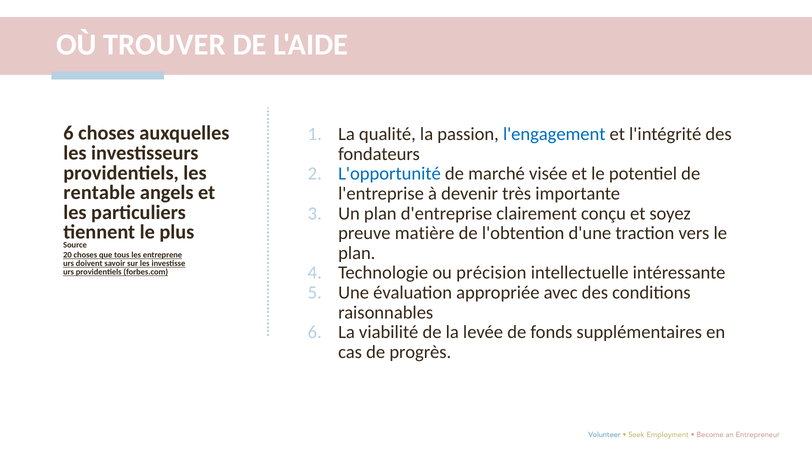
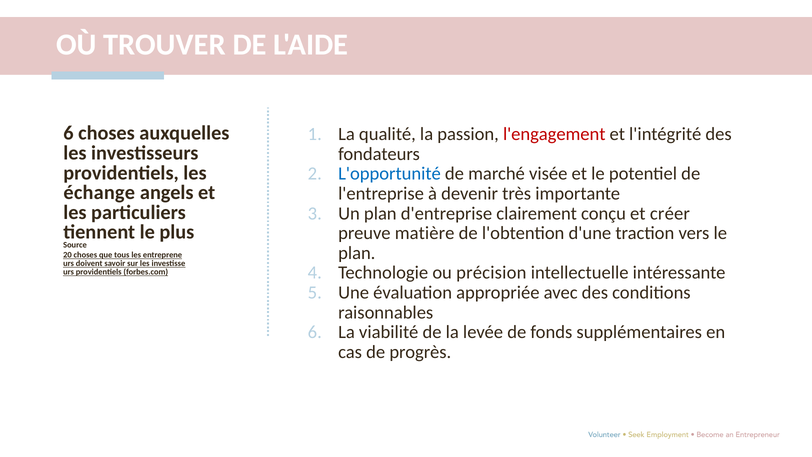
l'engagement colour: blue -> red (554, 134)
rentable: rentable -> échange (99, 193)
soyez: soyez -> créer (670, 213)
